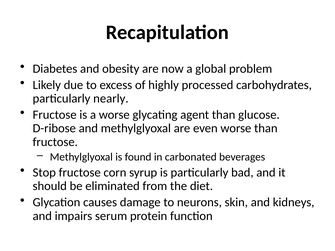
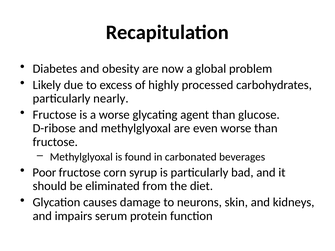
Stop: Stop -> Poor (44, 173)
